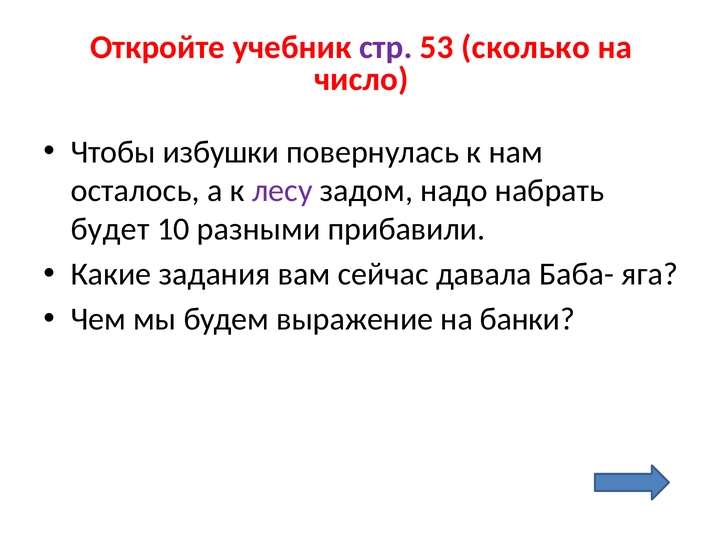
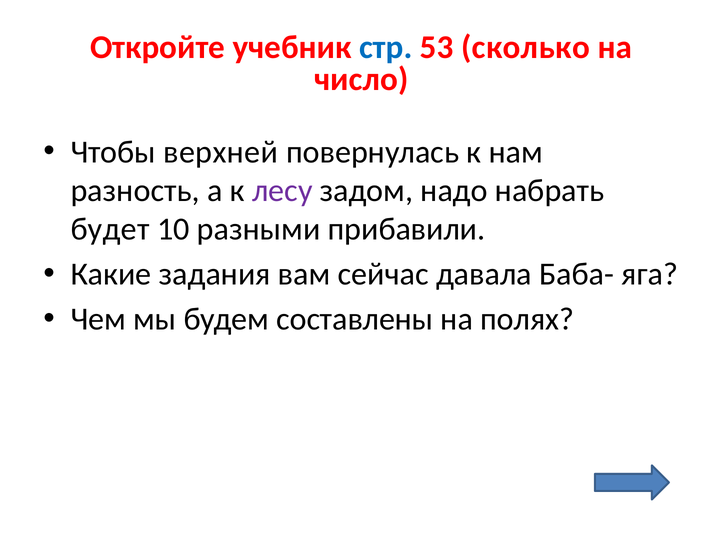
стр colour: purple -> blue (386, 47)
избушки: избушки -> верхней (221, 152)
осталось: осталось -> разность (135, 190)
выражение: выражение -> составлены (355, 319)
банки: банки -> полях (527, 319)
